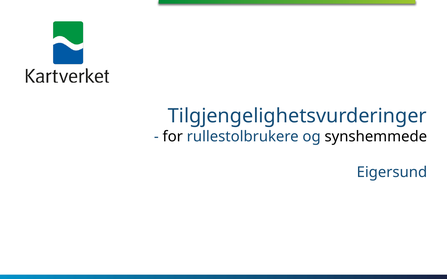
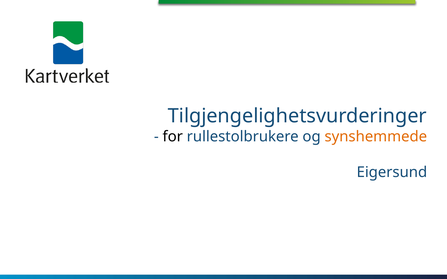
synshemmede colour: black -> orange (376, 137)
